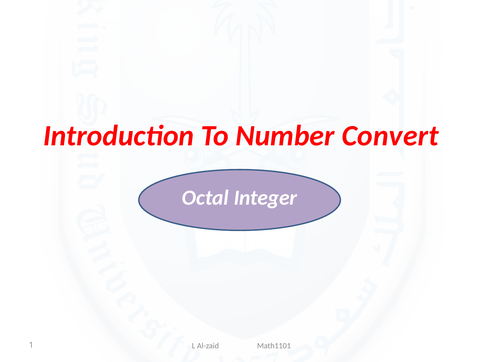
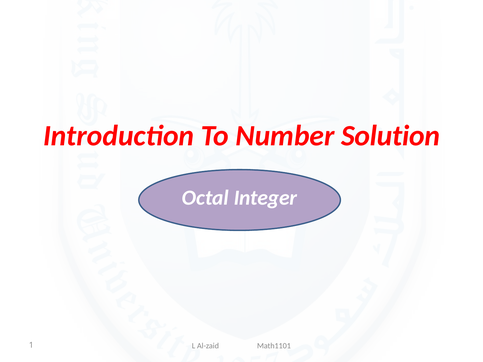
Convert: Convert -> Solution (391, 136)
